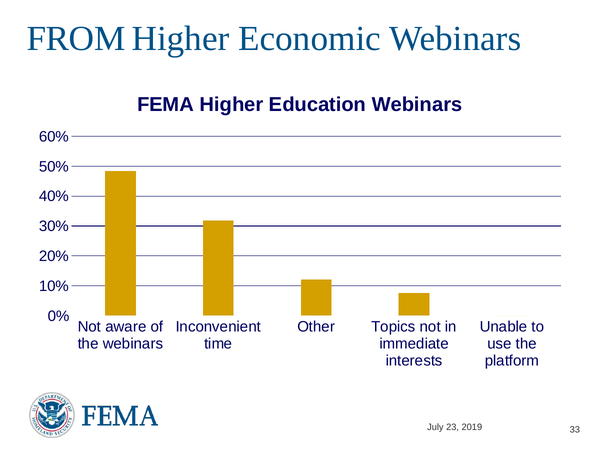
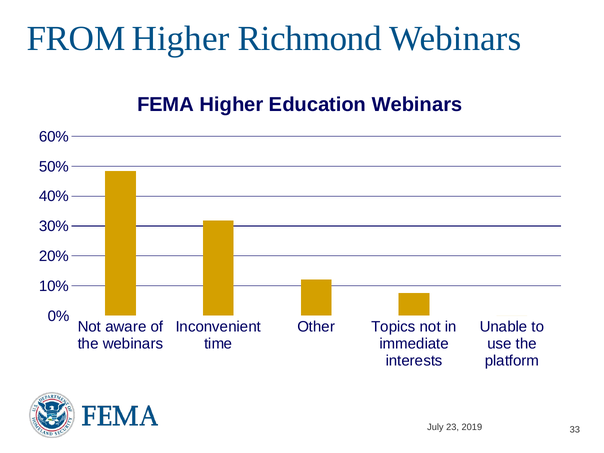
Economic: Economic -> Richmond (310, 39)
